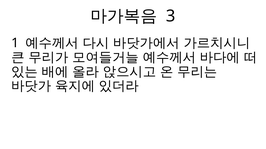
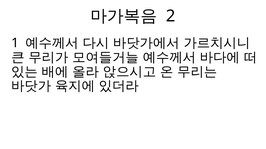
3: 3 -> 2 (171, 16)
